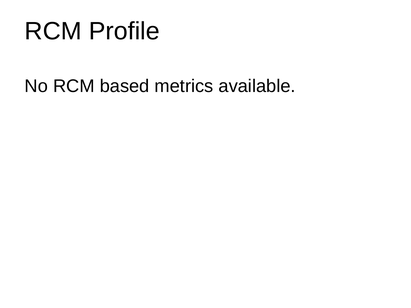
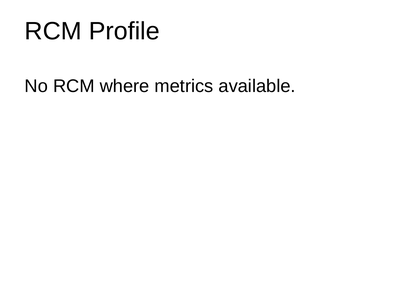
based: based -> where (125, 86)
